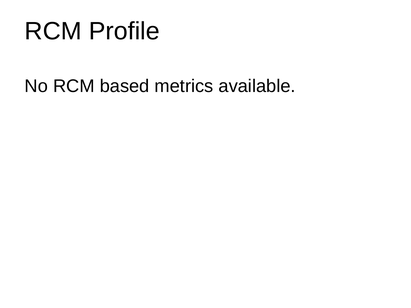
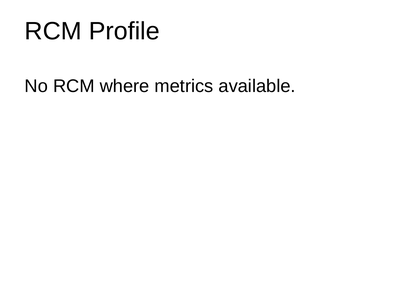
based: based -> where (125, 86)
